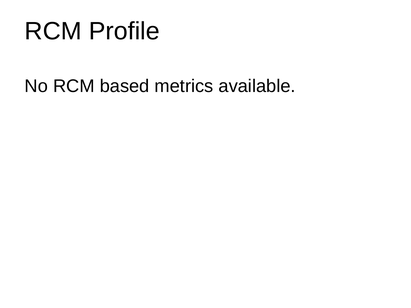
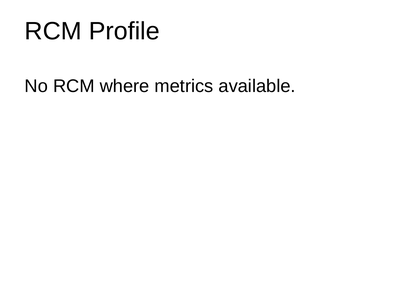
based: based -> where (125, 86)
